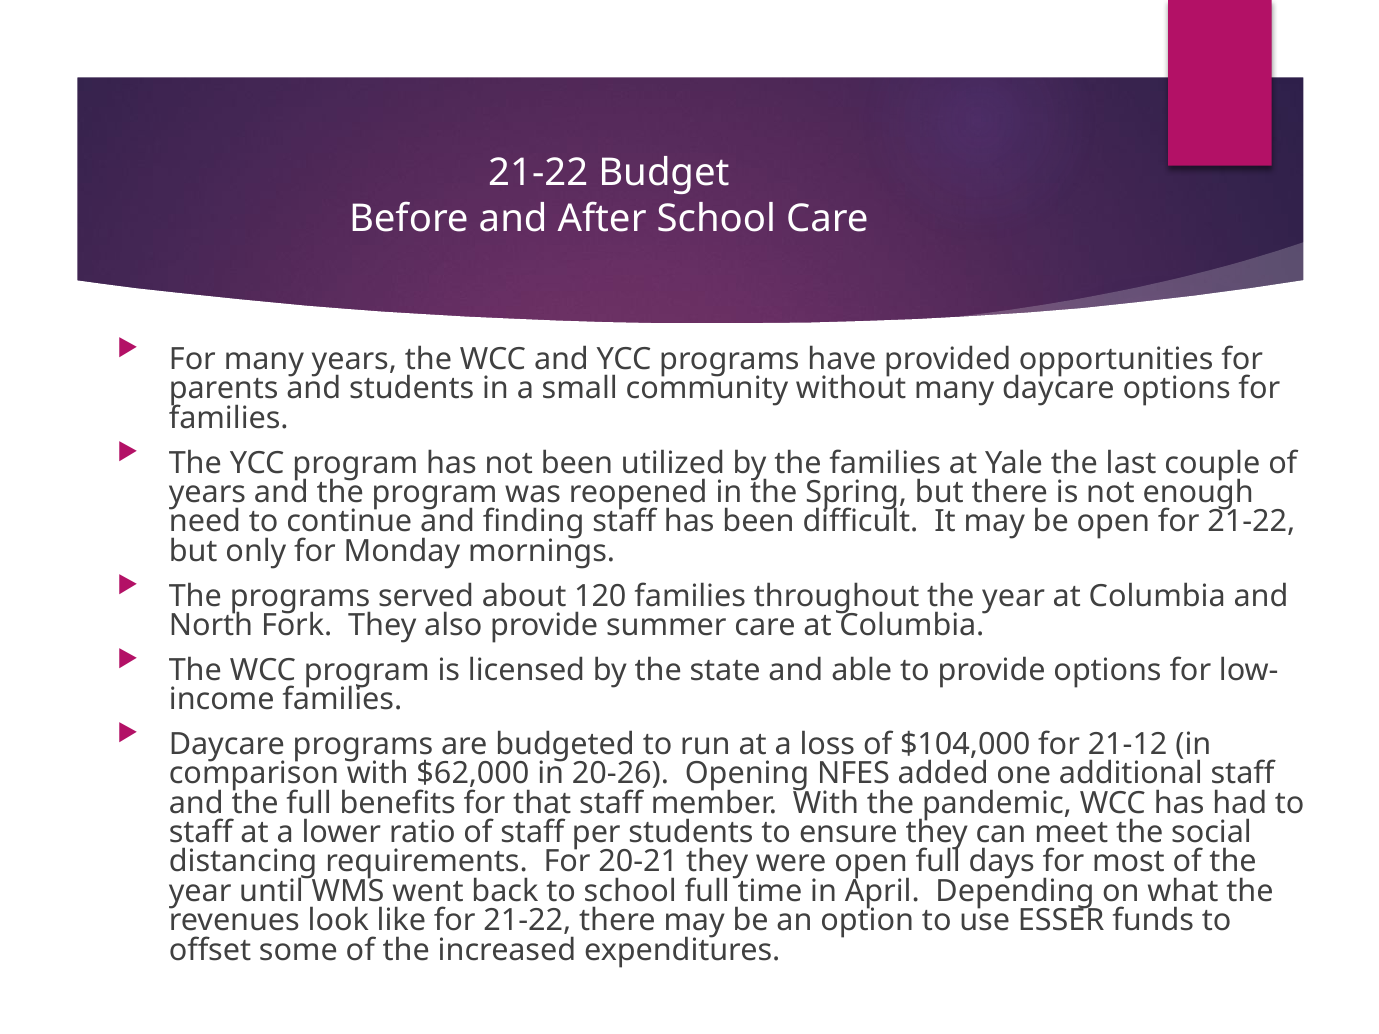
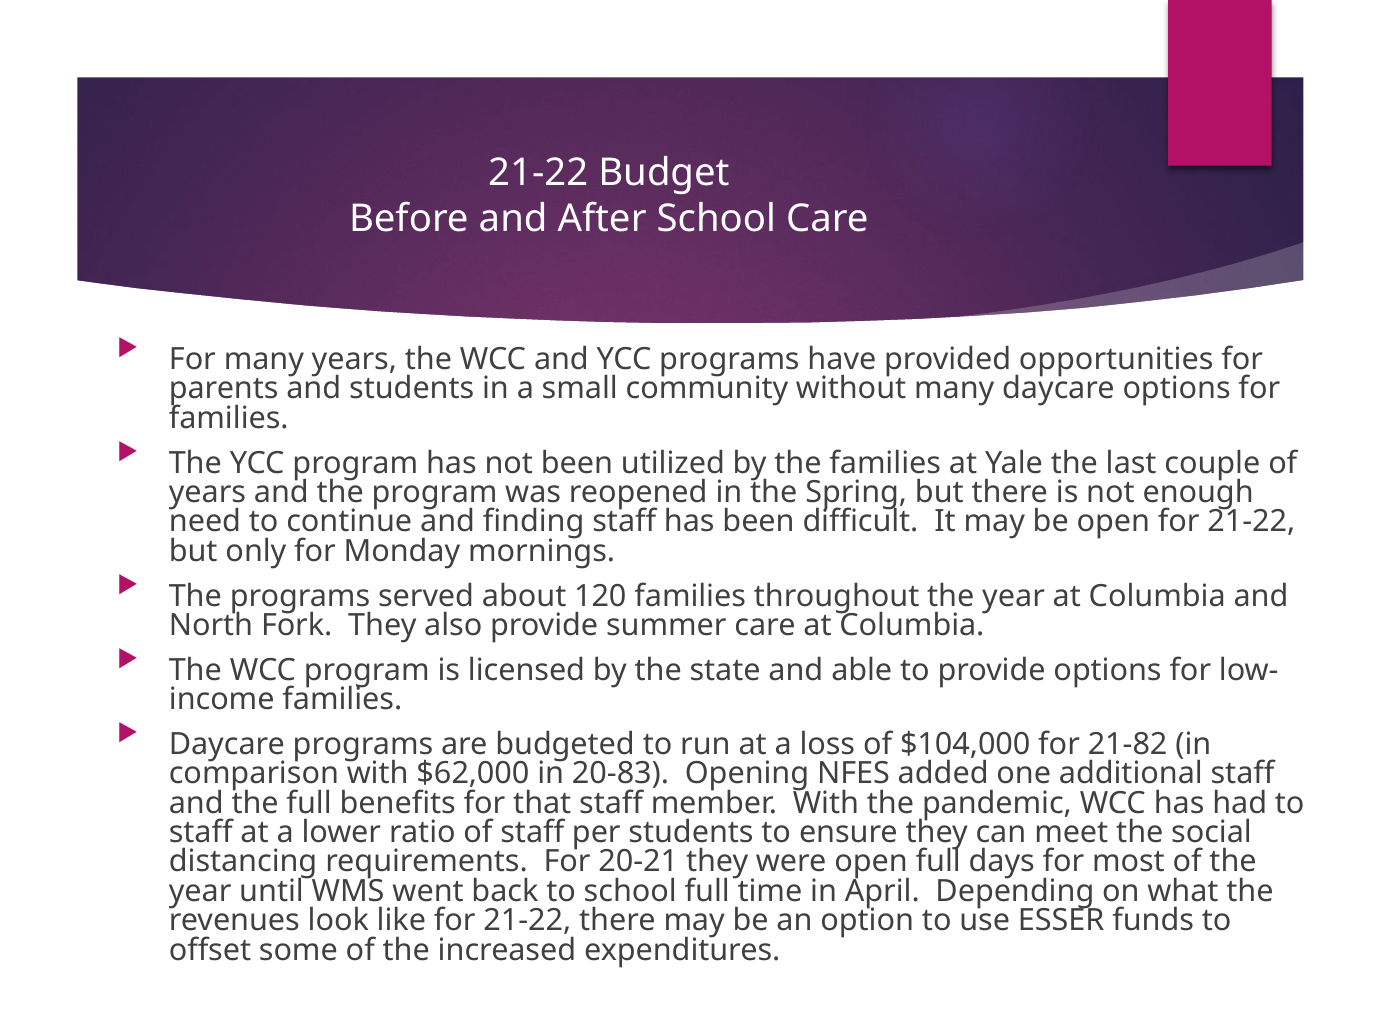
21-12: 21-12 -> 21-82 (1128, 744)
20-26: 20-26 -> 20-83 (621, 774)
